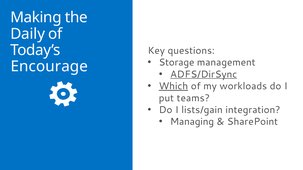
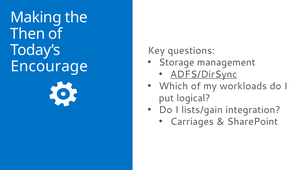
Daily: Daily -> Then (28, 34)
Which underline: present -> none (173, 86)
teams: teams -> logical (193, 98)
Managing: Managing -> Carriages (192, 122)
